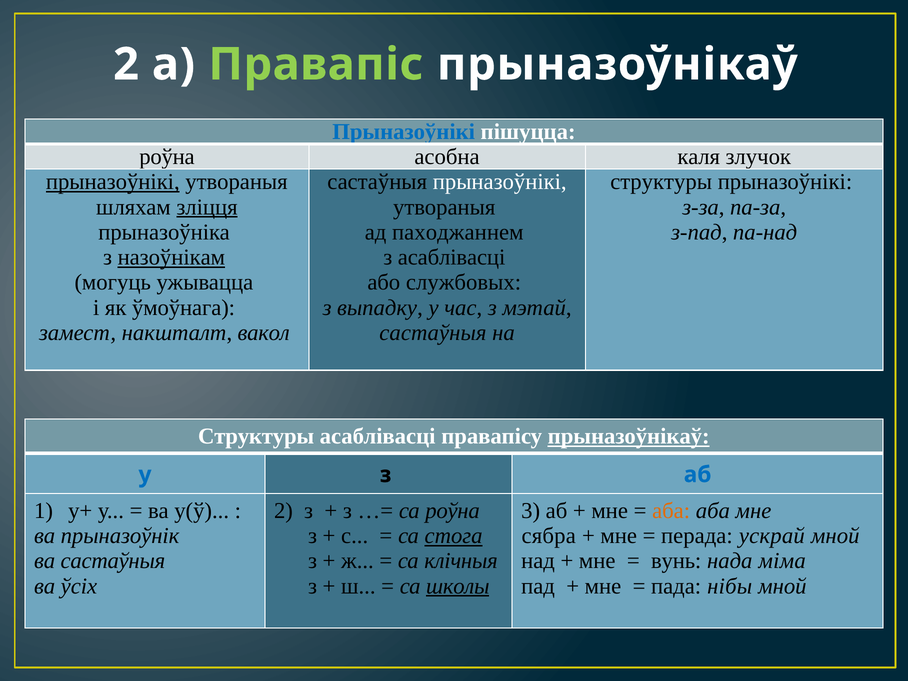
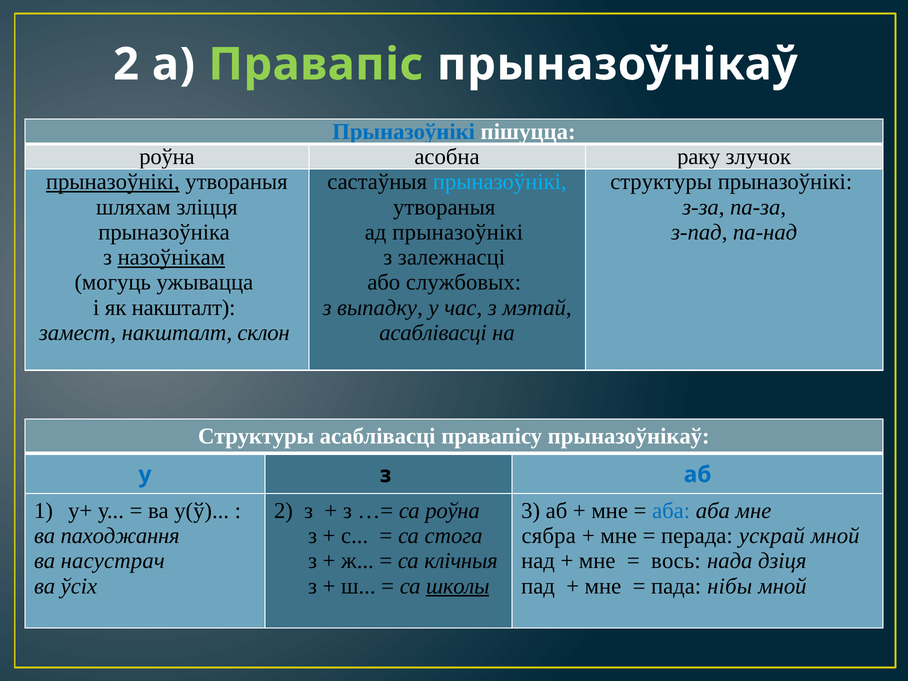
каля: каля -> раку (699, 157)
прыназоўнікі colour: white -> light blue (500, 182)
зліцця underline: present -> none (207, 207)
ад паходжаннем: паходжаннем -> прыназоўнікі (458, 232)
з асаблівасці: асаблівасці -> залежнасці (451, 257)
як ўмоўнага: ўмоўнага -> накшталт (184, 308)
вакол: вакол -> склон (264, 333)
састаўныя: састаўныя -> асаблівасці (433, 333)
прыназоўнікаў underline: present -> none (629, 436)
аба colour: orange -> blue (671, 511)
прыназоўнік: прыназоўнік -> паходжання (120, 536)
стога underline: present -> none (454, 536)
ва састаўныя: састаўныя -> насустрач (113, 561)
вунь: вунь -> вось (676, 561)
міма: міма -> дзіця (782, 561)
